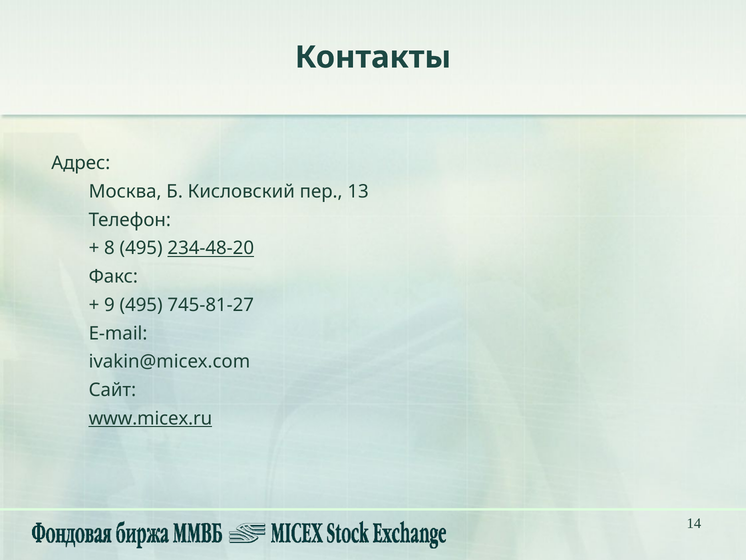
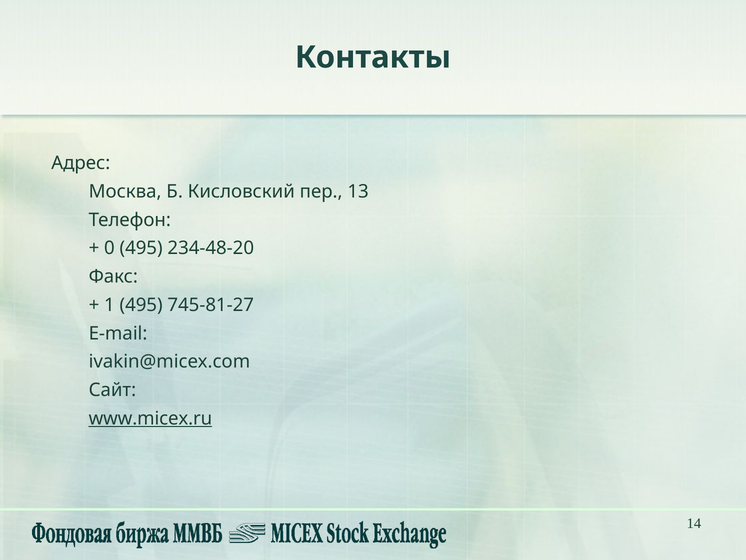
8: 8 -> 0 (109, 248)
234-48-20 underline: present -> none (211, 248)
9: 9 -> 1 (109, 305)
